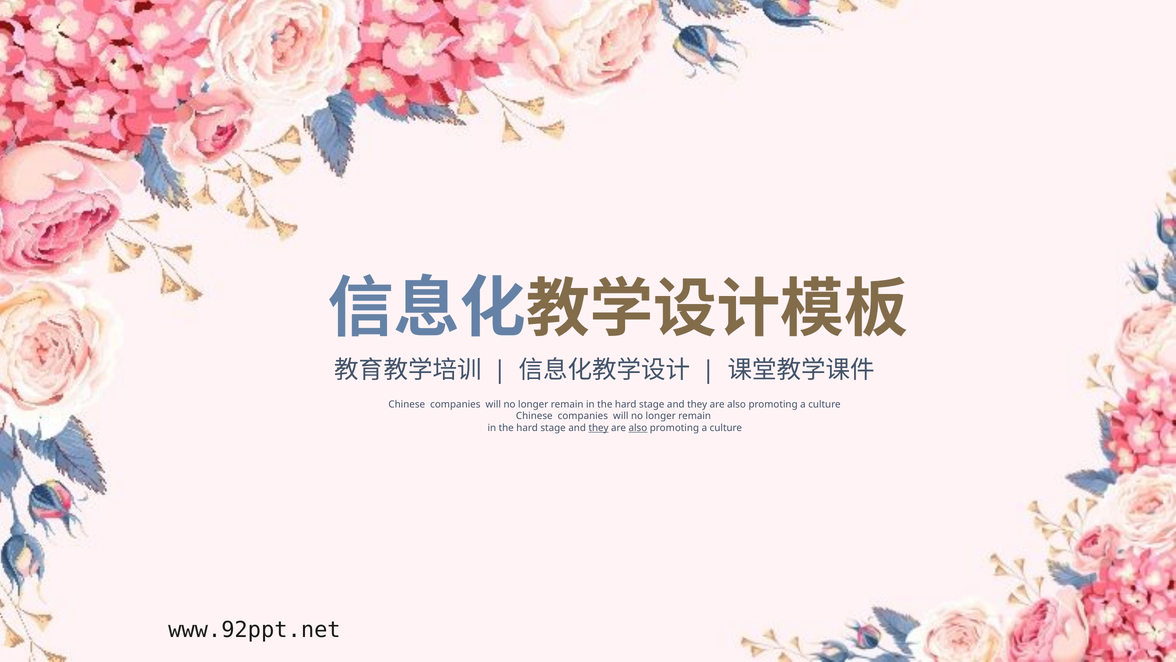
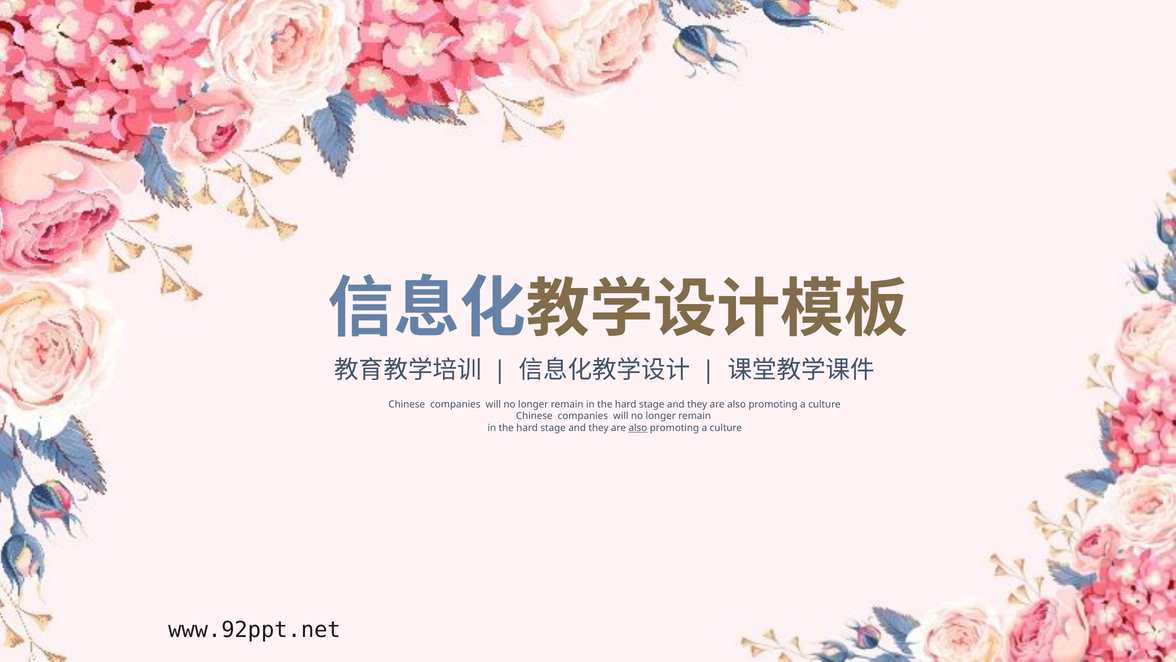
they underline: present -> none (599, 428)
